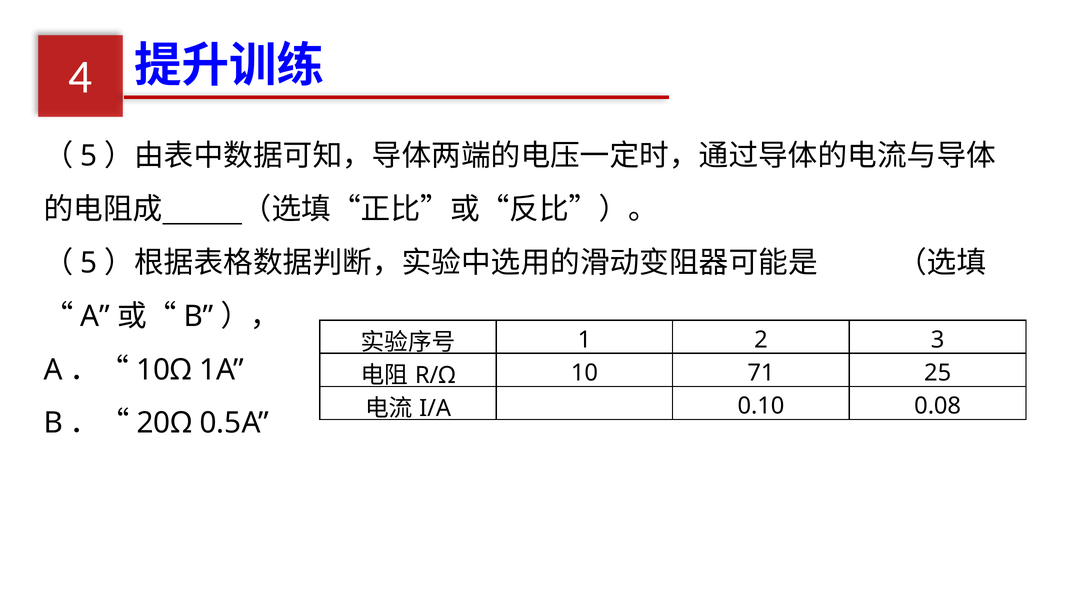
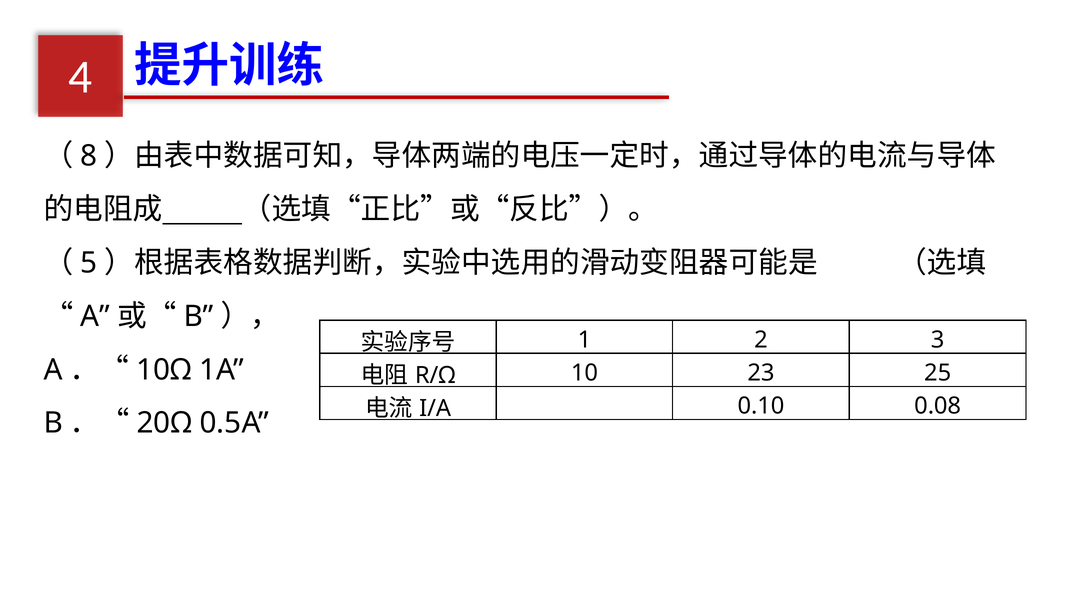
5: 5 -> 8 (89, 156)
71: 71 -> 23 (761, 373)
